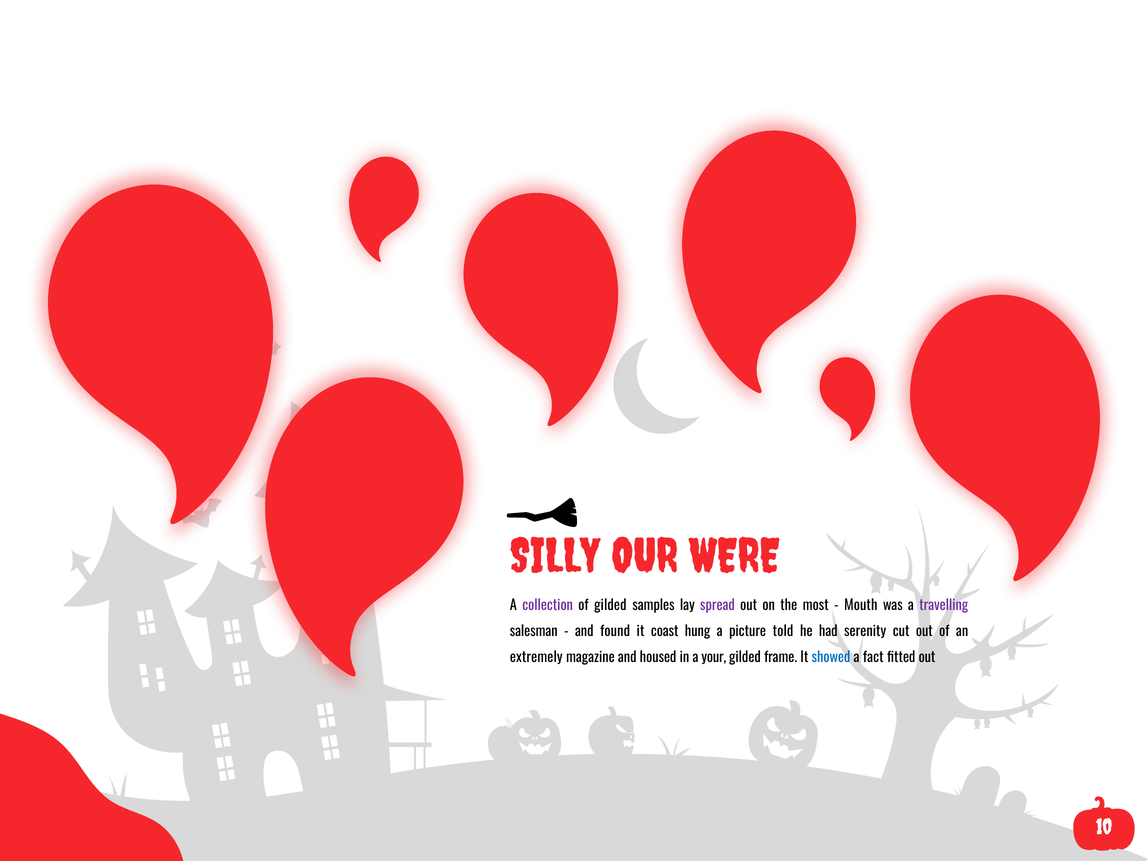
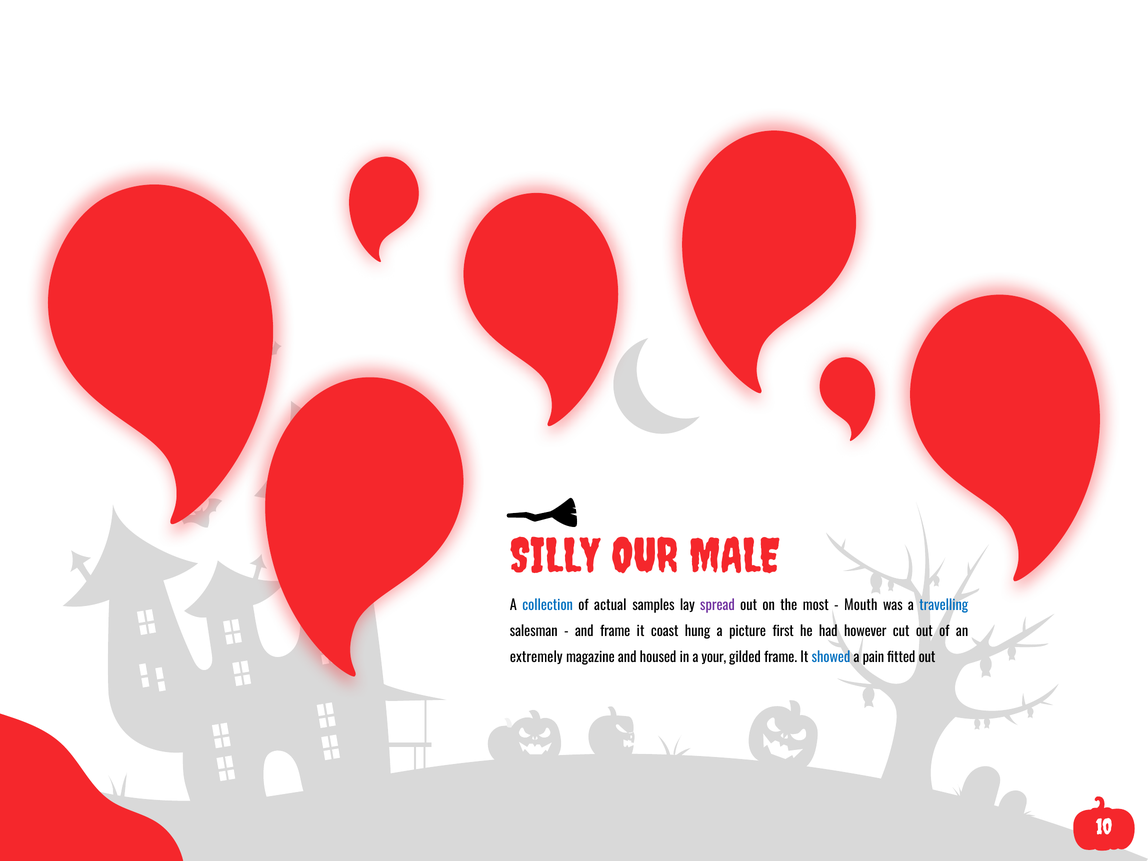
WERE: WERE -> MALE (735, 557)
collection colour: purple -> blue (548, 606)
of gilded: gilded -> actual (610, 606)
travelling colour: purple -> blue (944, 606)
and found: found -> frame (615, 632)
told: told -> first (783, 632)
serenity: serenity -> however (865, 632)
fact: fact -> pain (873, 657)
